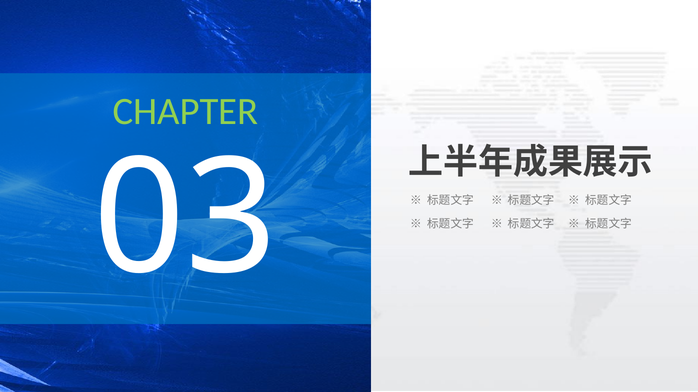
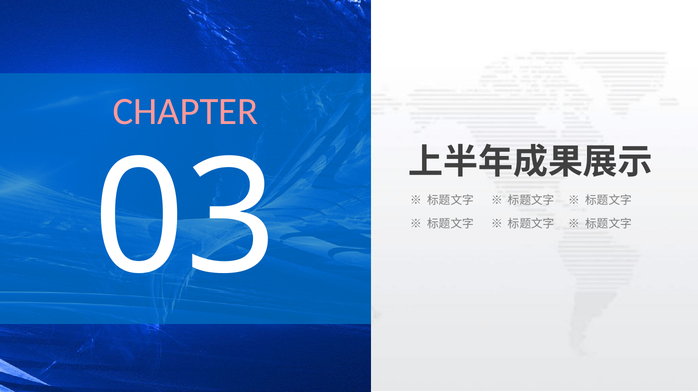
CHAPTER colour: light green -> pink (185, 112)
